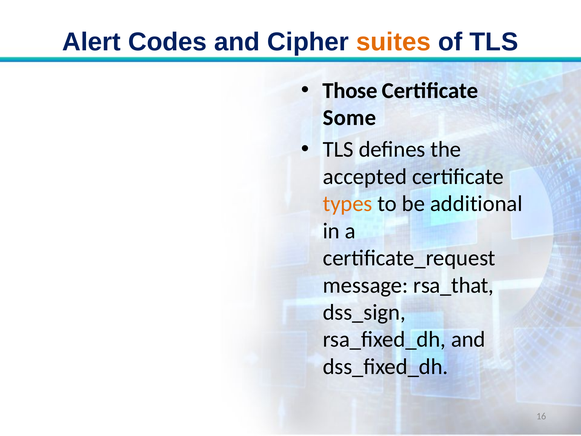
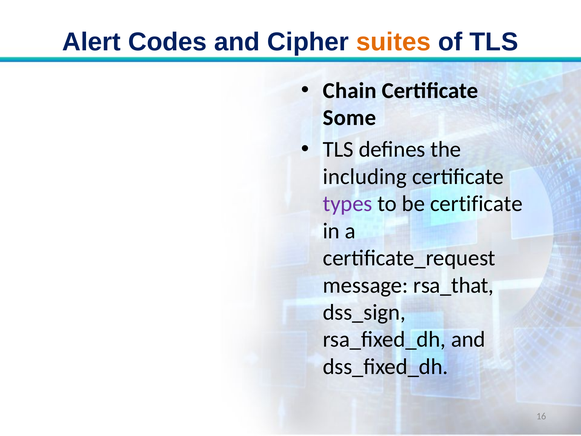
Those: Those -> Chain (350, 91)
accepted: accepted -> including (365, 177)
types colour: orange -> purple (348, 204)
be additional: additional -> certificate (476, 204)
